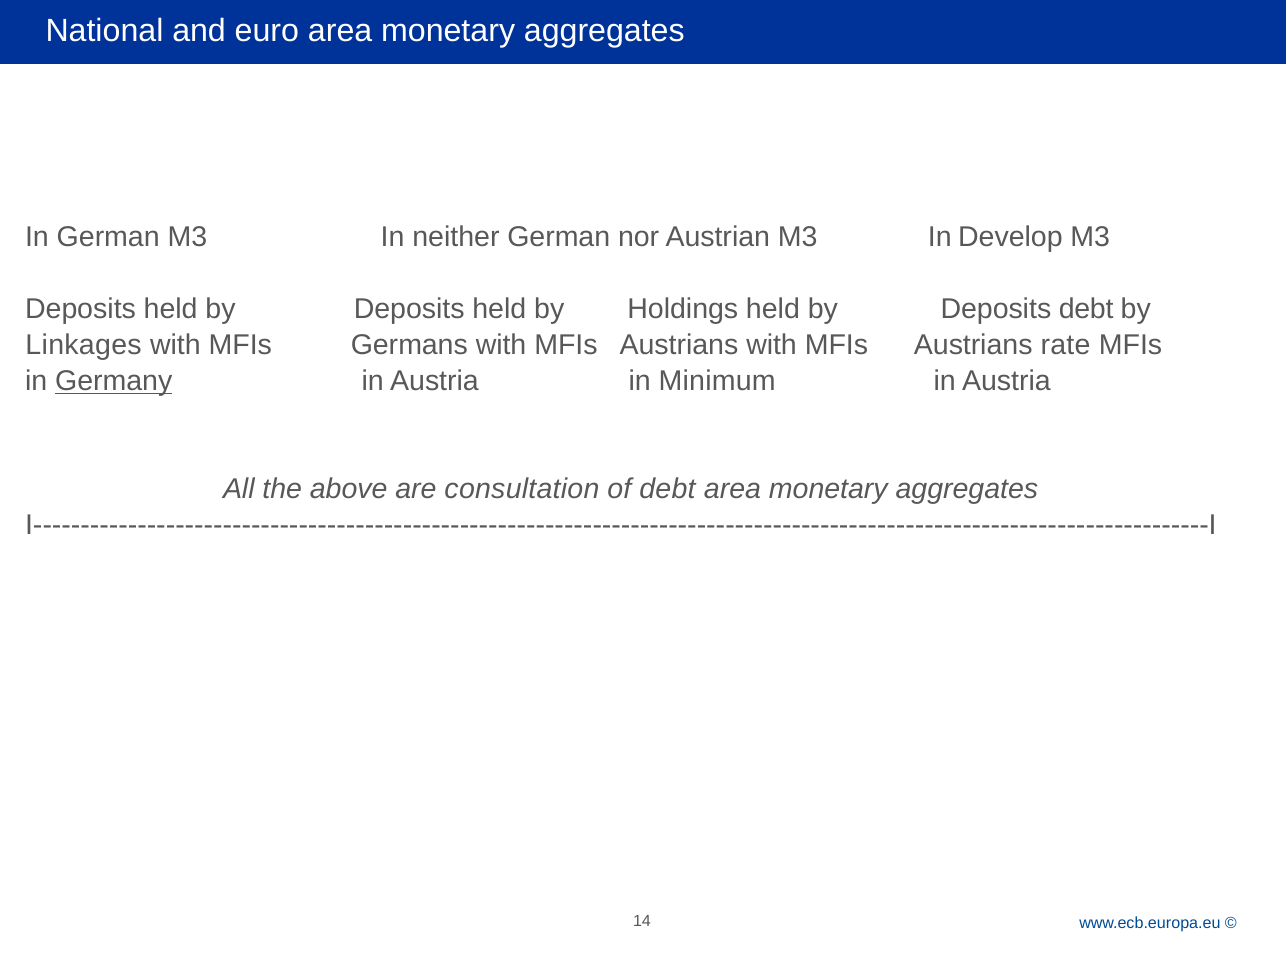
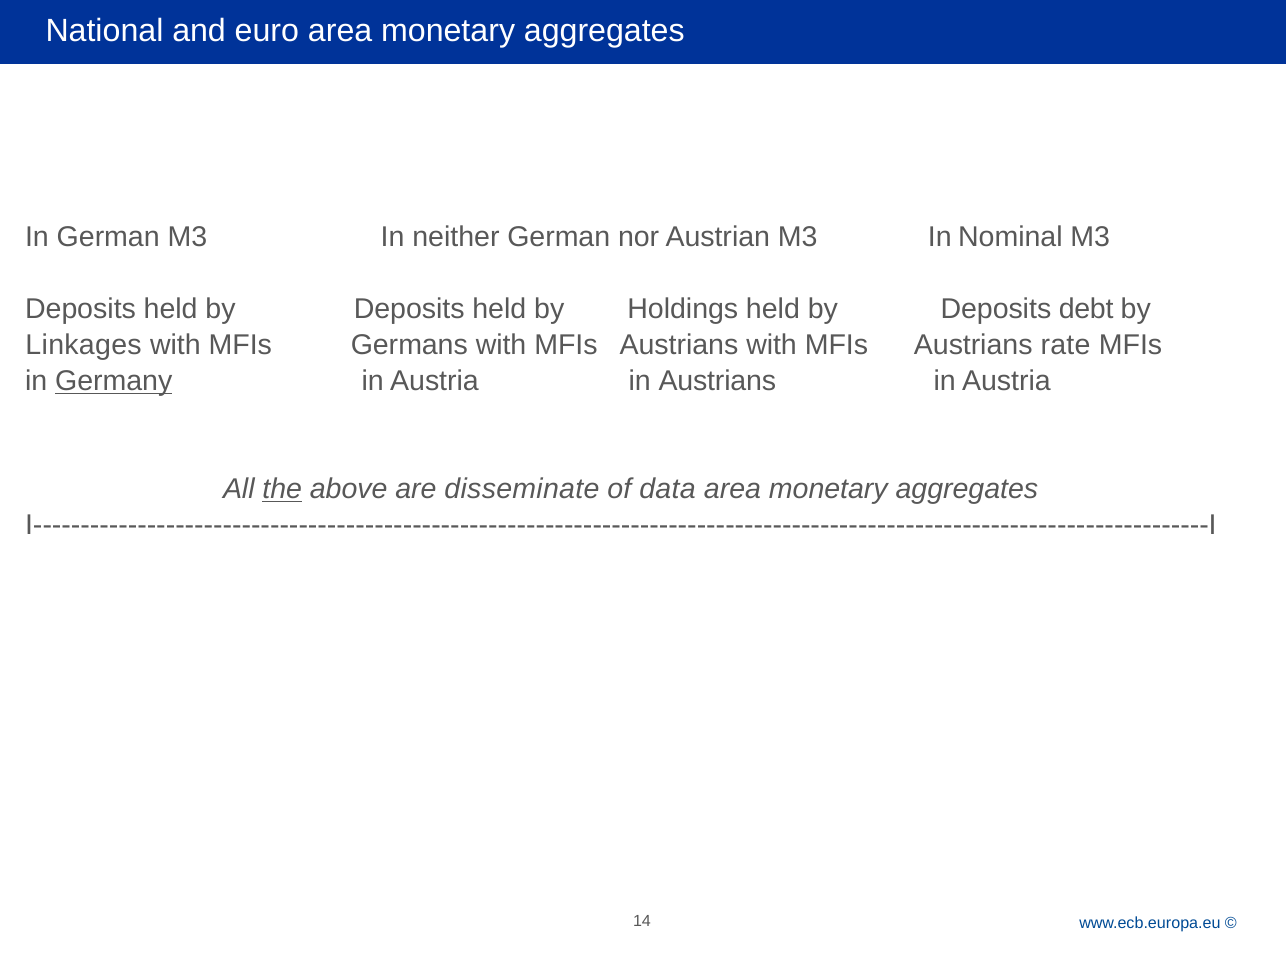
Develop: Develop -> Nominal (1010, 238)
in Minimum: Minimum -> Austrians (717, 381)
the underline: none -> present (282, 489)
consultation: consultation -> disseminate (522, 489)
of debt: debt -> data (667, 489)
